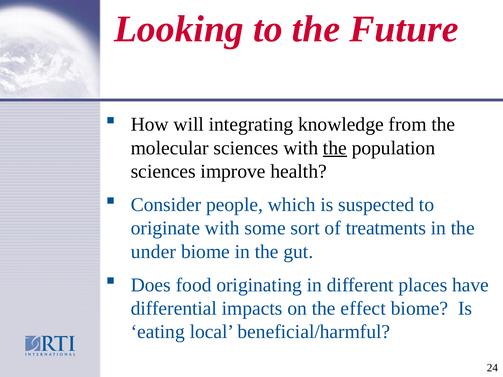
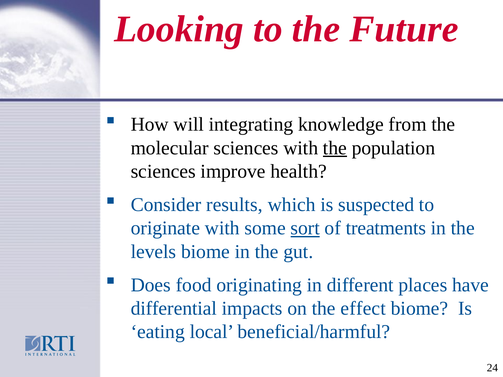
people: people -> results (234, 205)
sort underline: none -> present (305, 228)
under: under -> levels (154, 252)
